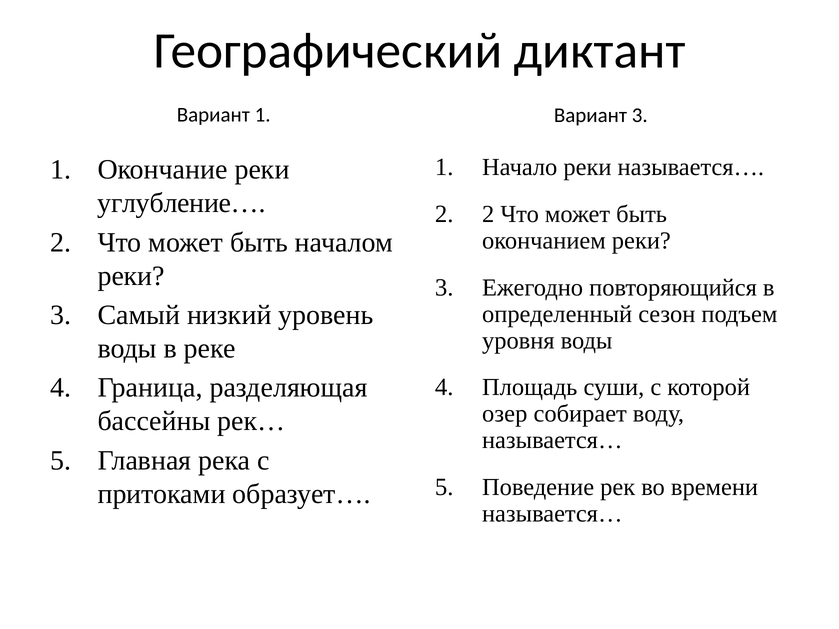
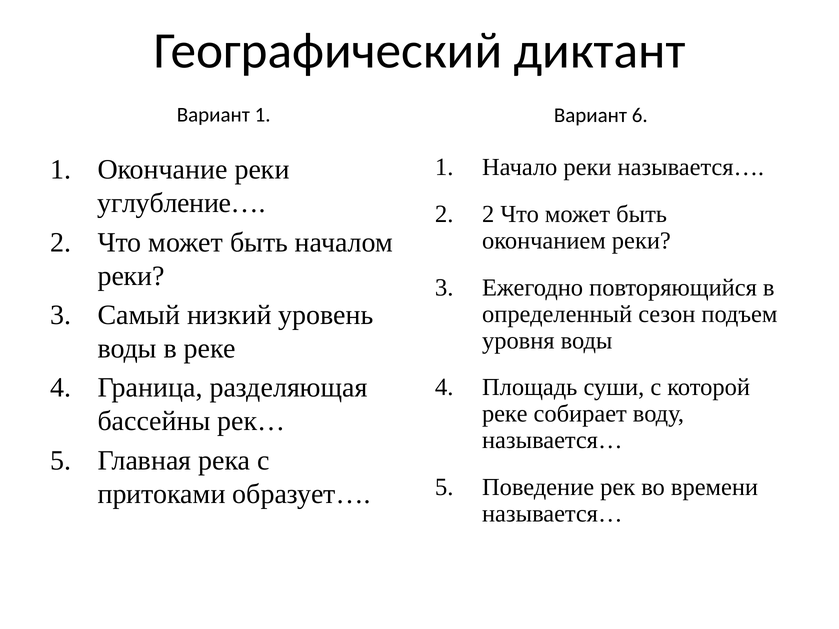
Вариант 3: 3 -> 6 (640, 116)
озер: озер -> реке (505, 414)
